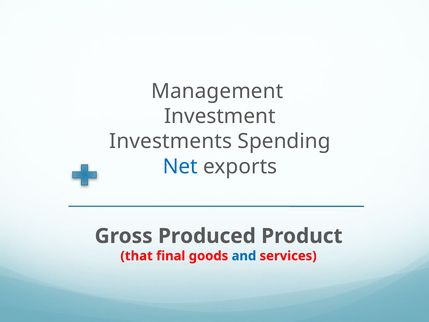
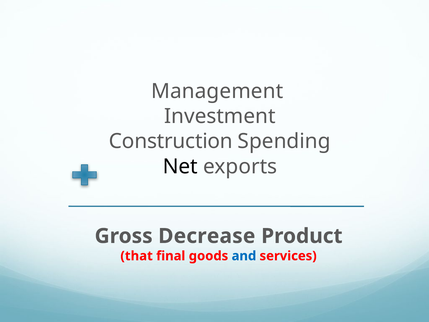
Investments: Investments -> Construction (171, 141)
Net colour: blue -> black (180, 166)
Produced: Produced -> Decrease (207, 236)
